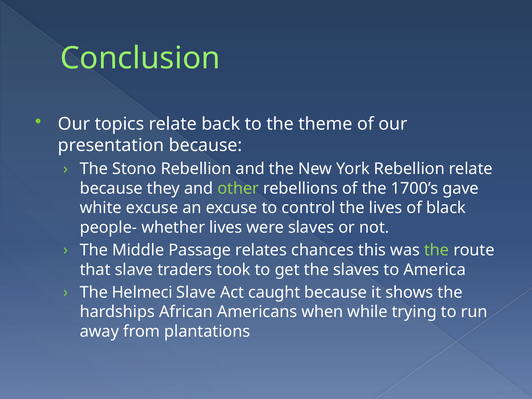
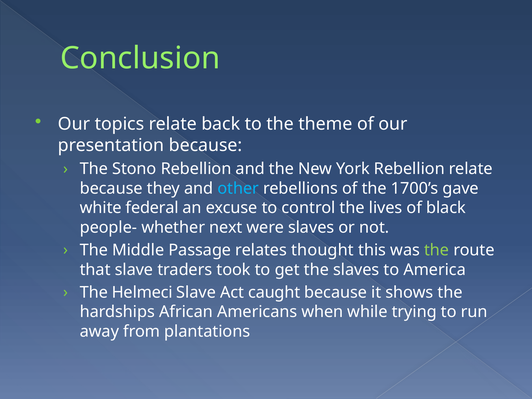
other colour: light green -> light blue (238, 188)
white excuse: excuse -> federal (152, 208)
whether lives: lives -> next (226, 227)
chances: chances -> thought (323, 250)
